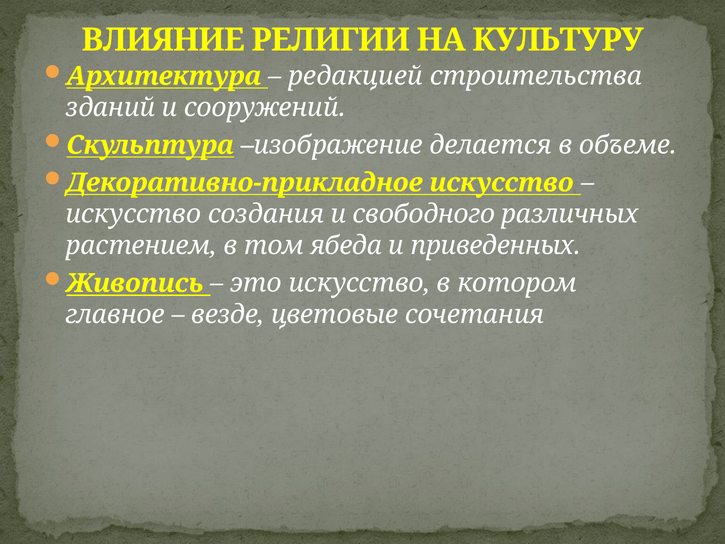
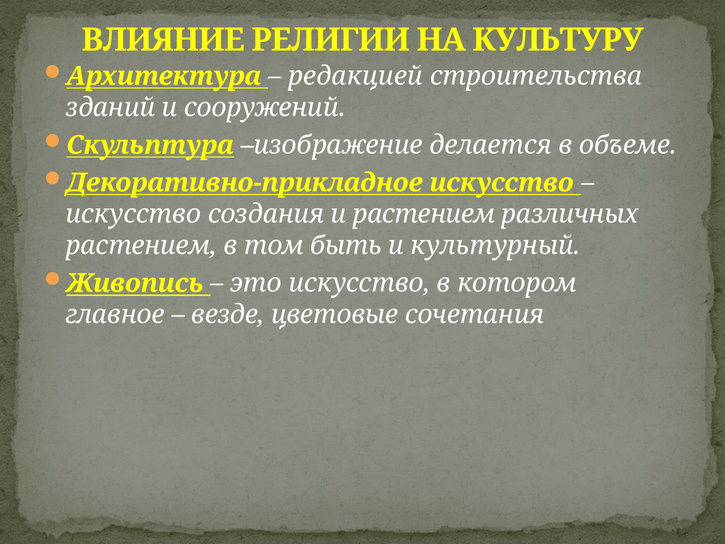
и свободного: свободного -> растением (424, 214)
ябеда: ябеда -> быть (346, 246)
приведенных: приведенных -> культурный (496, 246)
